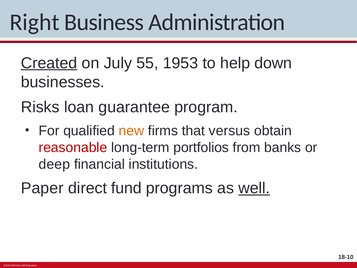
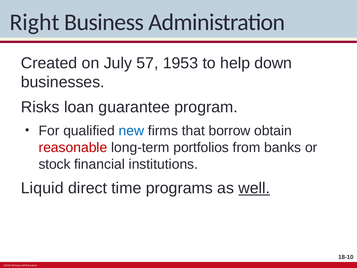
Created underline: present -> none (49, 63)
55: 55 -> 57 (147, 63)
new colour: orange -> blue (131, 131)
versus: versus -> borrow (230, 131)
deep: deep -> stock (55, 164)
Paper: Paper -> Liquid (42, 188)
fund: fund -> time (126, 188)
